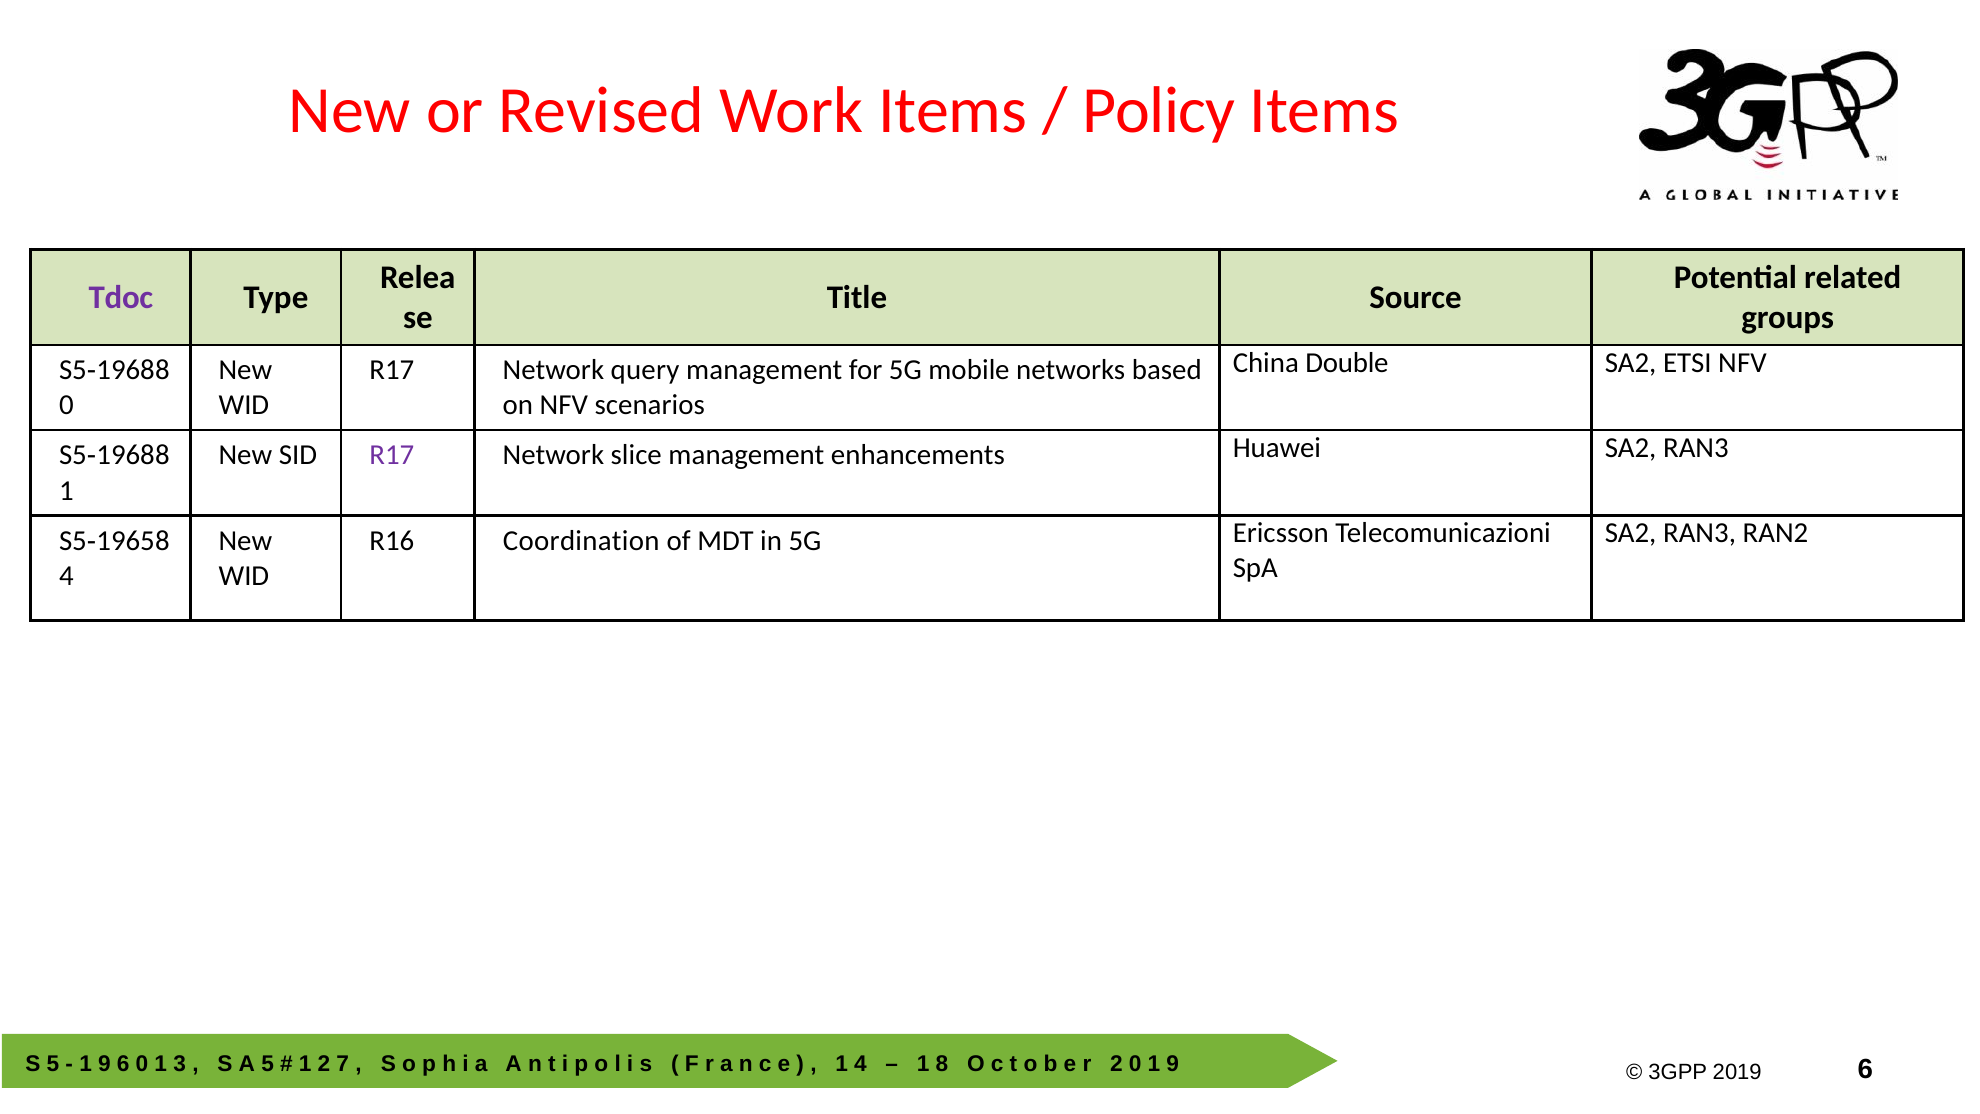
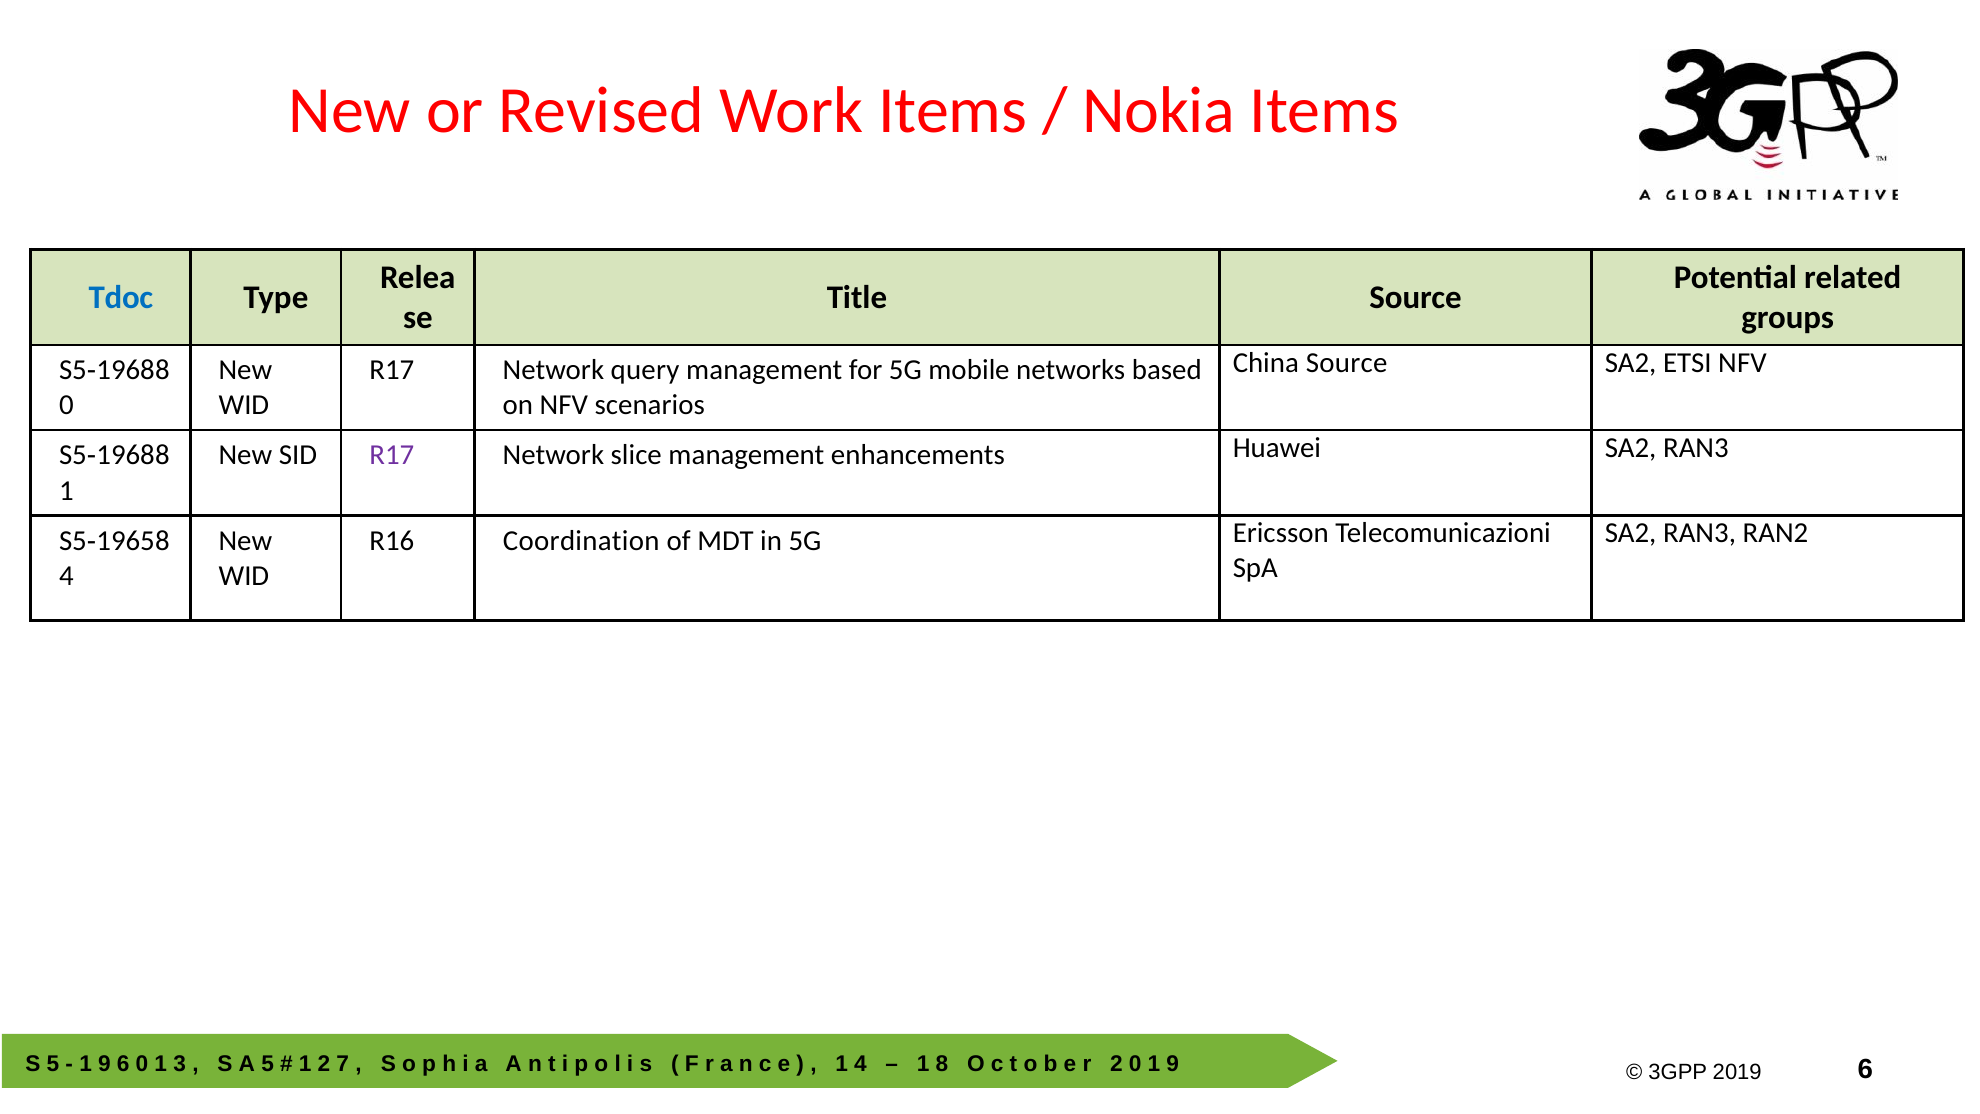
Policy: Policy -> Nokia (1159, 111)
Tdoc colour: purple -> blue (121, 297)
China Double: Double -> Source (1347, 363)
